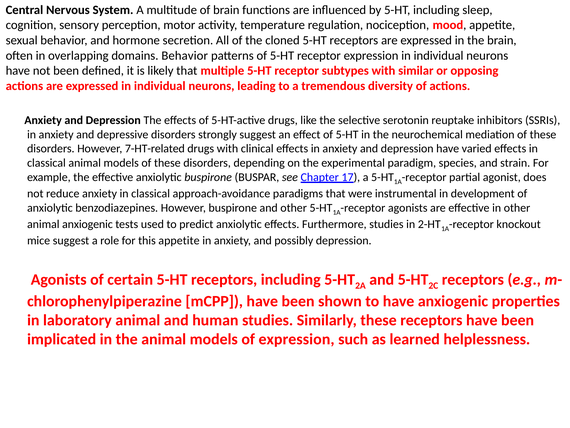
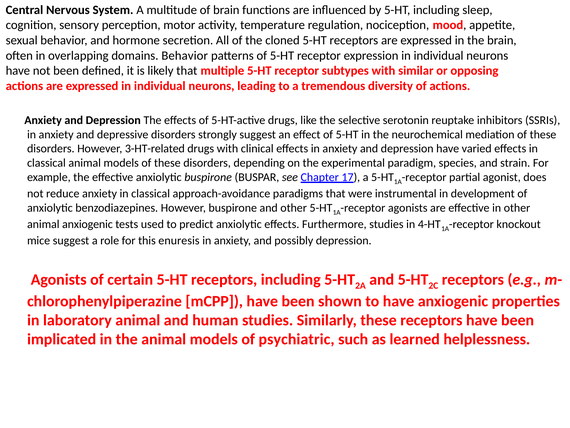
7-HT-related: 7-HT-related -> 3-HT-related (155, 149)
2-HT: 2-HT -> 4-HT (429, 224)
this appetite: appetite -> enuresis (179, 240)
of expression: expression -> psychiatric (297, 339)
